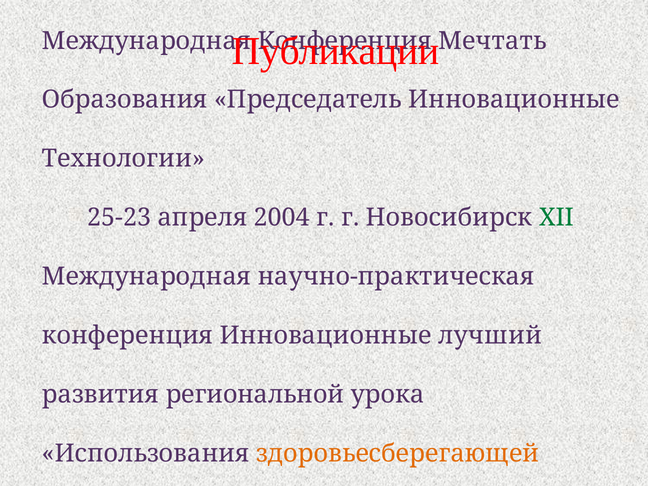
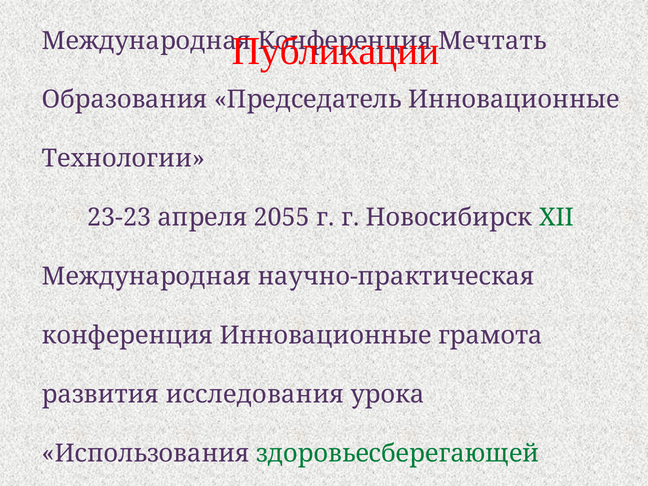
25-23: 25-23 -> 23-23 (119, 218)
2004: 2004 -> 2055 (282, 218)
лучший: лучший -> грамота (490, 336)
региональной: региональной -> исследования (255, 395)
здоровьесберегающей colour: orange -> green (398, 454)
